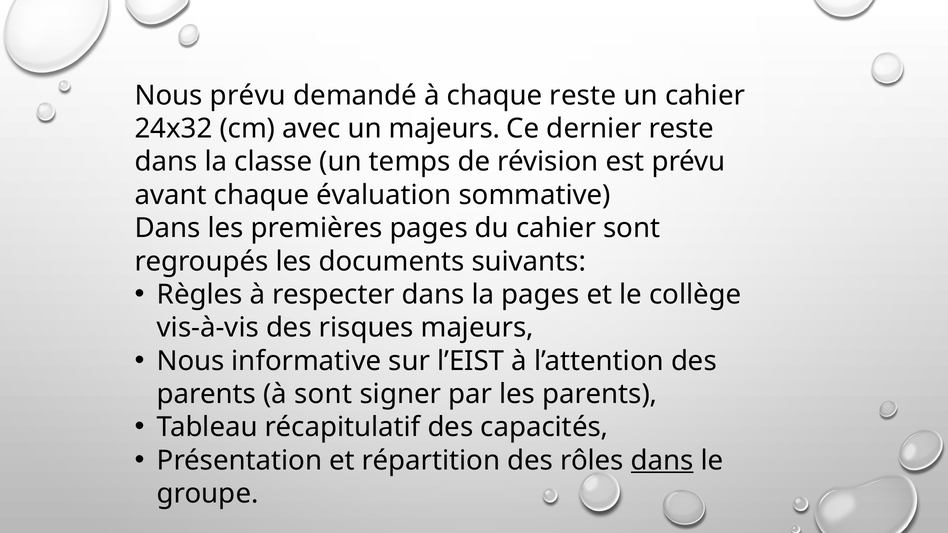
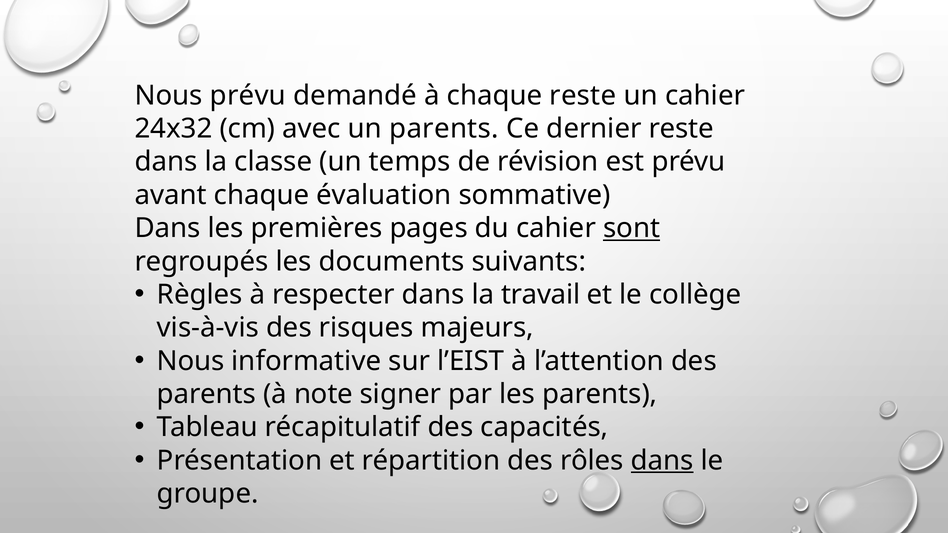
un majeurs: majeurs -> parents (444, 129)
sont underline: none -> present (632, 228)
la pages: pages -> travail (541, 295)
à sont: sont -> note (323, 394)
